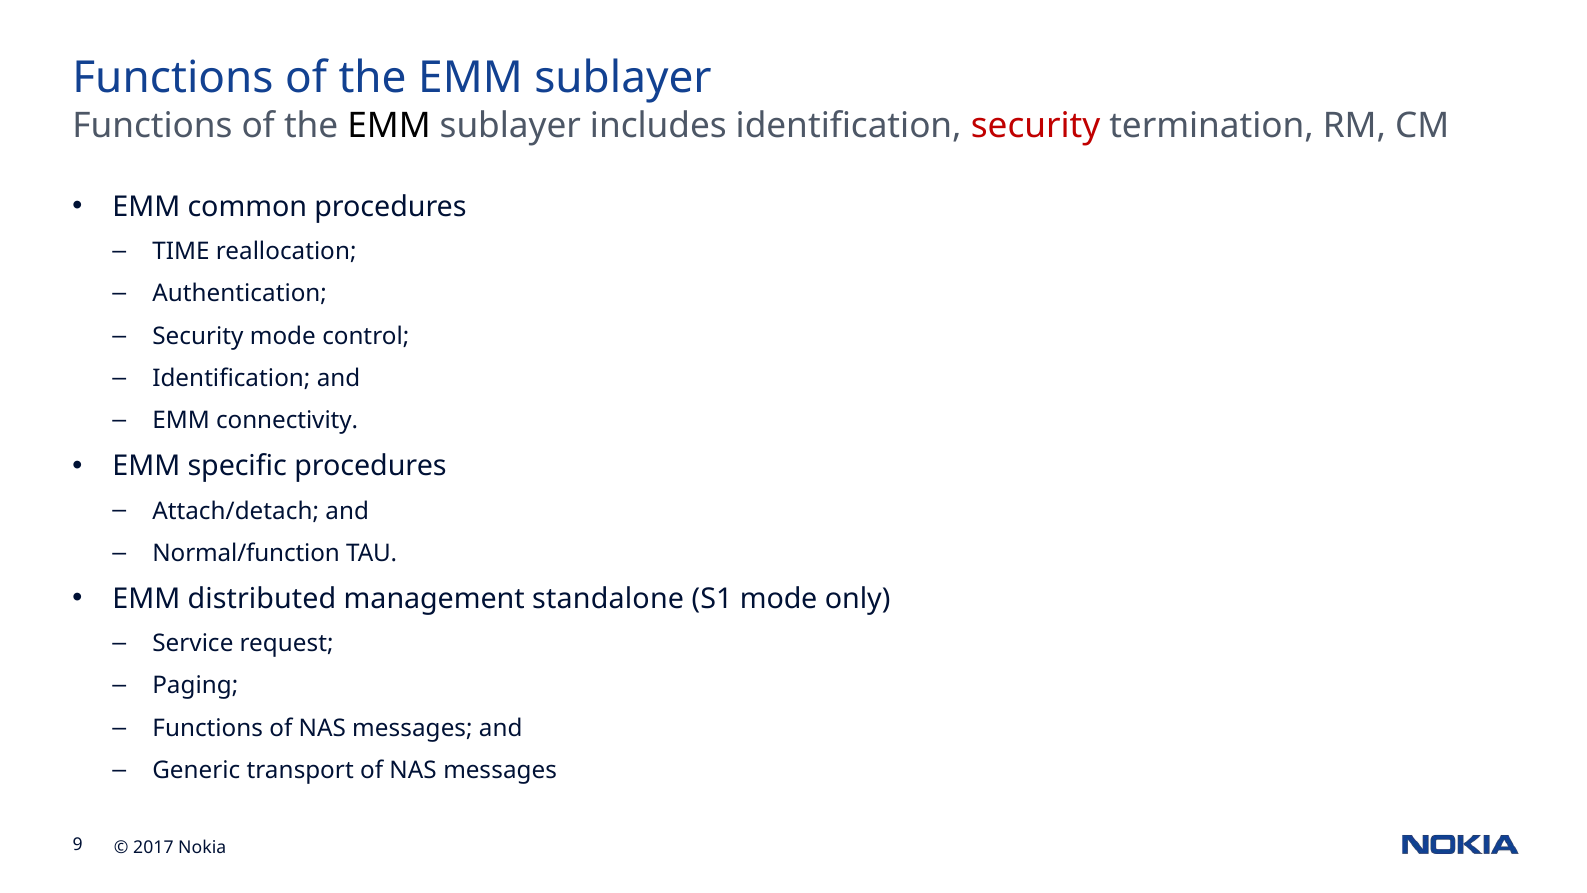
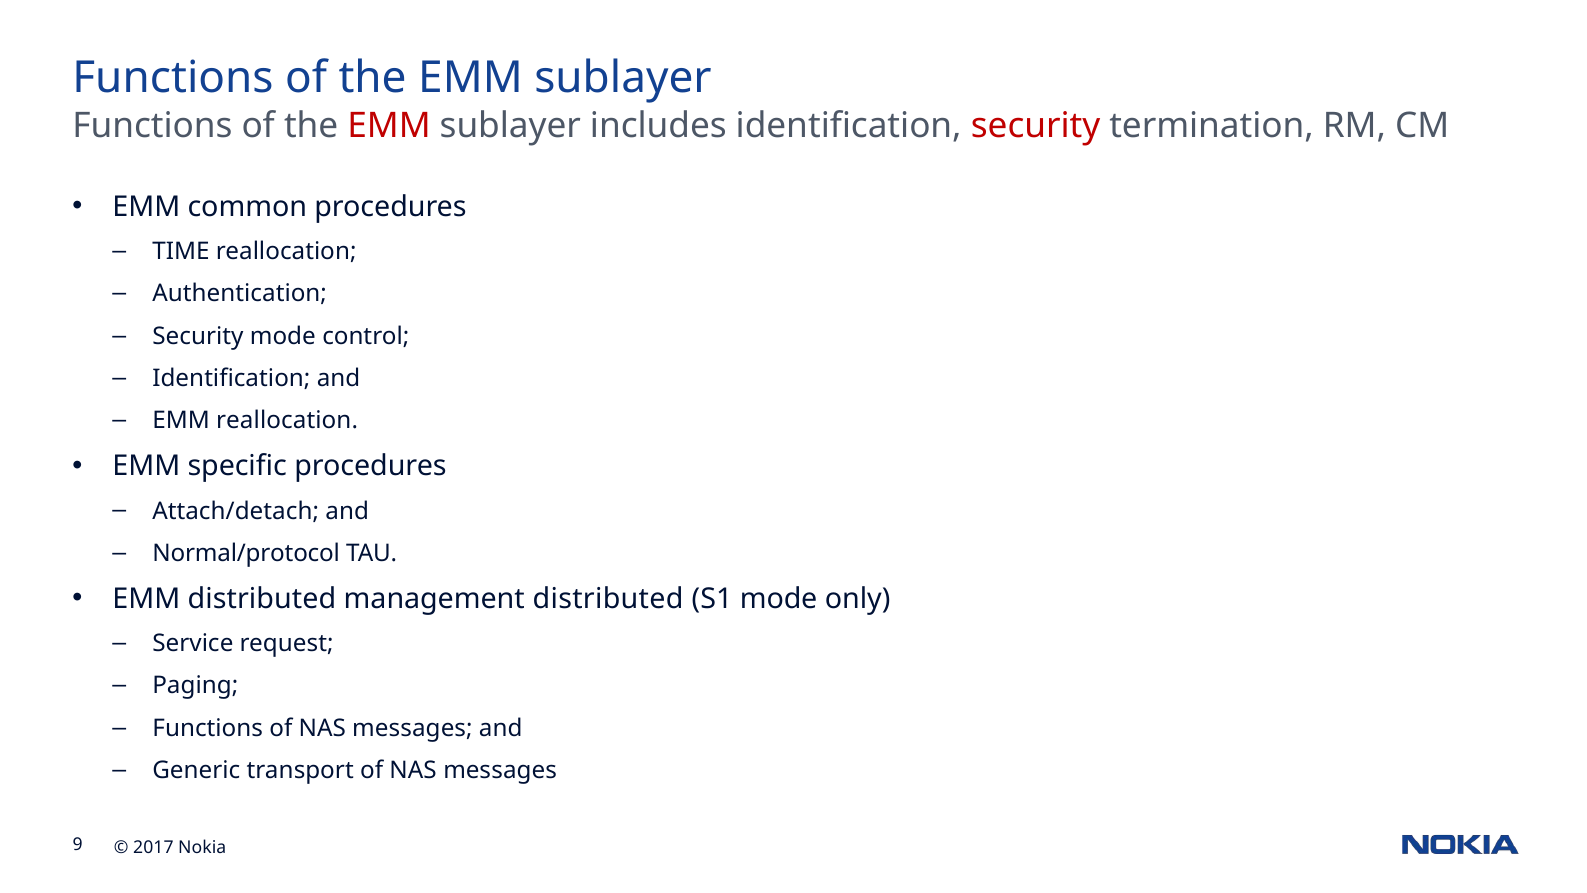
EMM colour: black -> red (389, 126)
EMM connectivity: connectivity -> reallocation (287, 421)
Normal/function: Normal/function -> Normal/protocol (246, 553)
management standalone: standalone -> distributed (608, 599)
